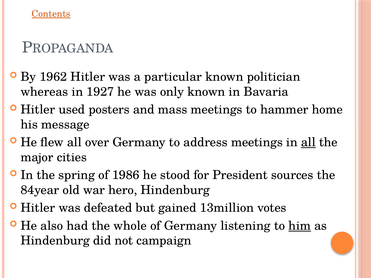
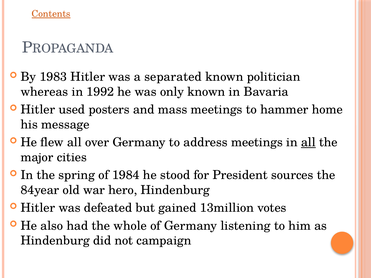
1962: 1962 -> 1983 (53, 77)
particular: particular -> separated (173, 77)
1927: 1927 -> 1992 (100, 92)
1986: 1986 -> 1984 (126, 175)
him underline: present -> none (300, 226)
